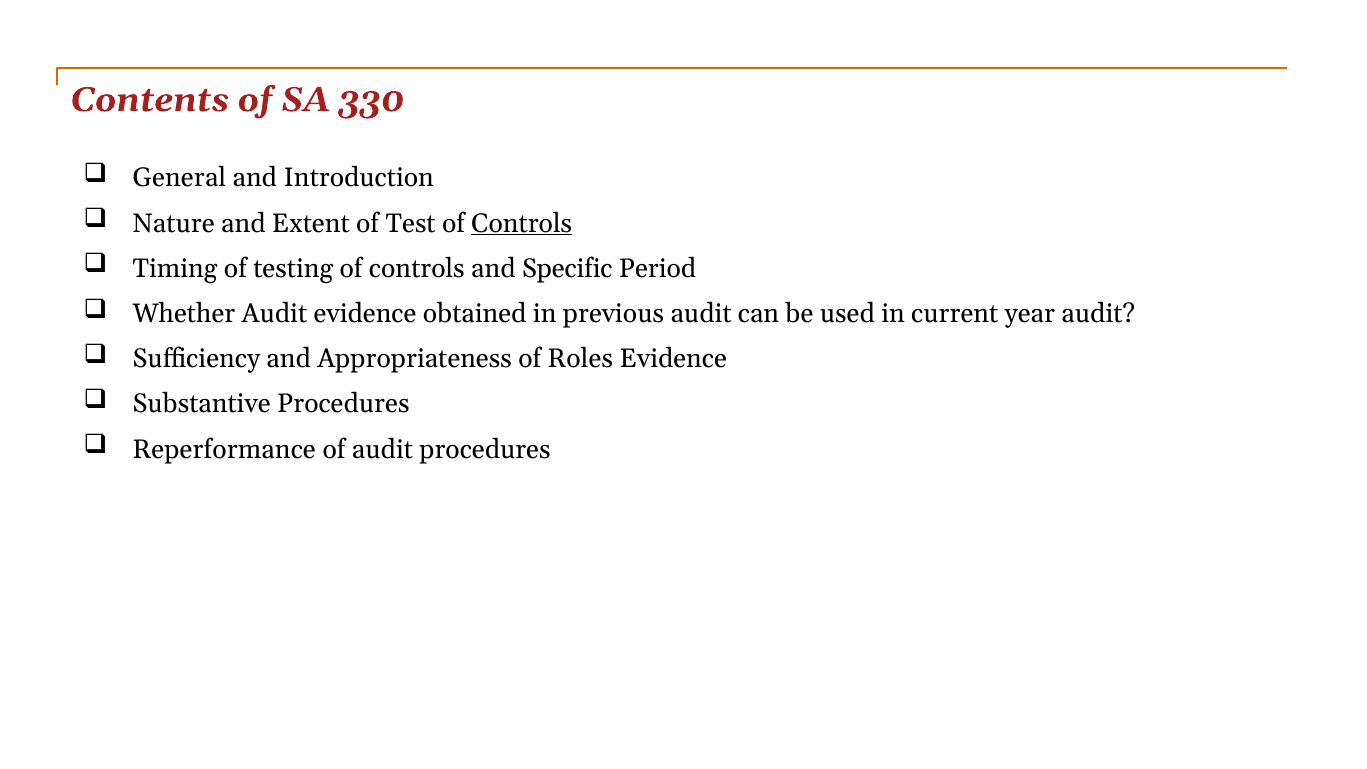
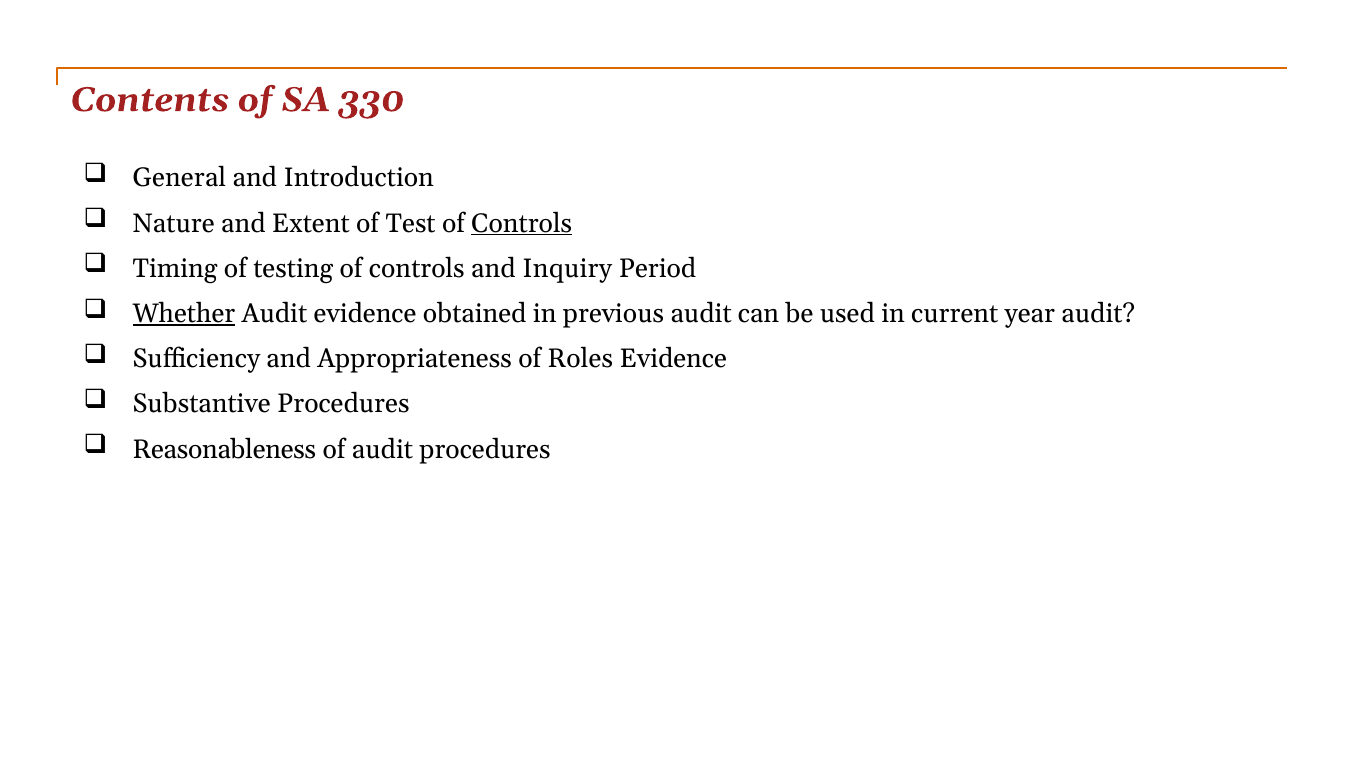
Specific: Specific -> Inquiry (567, 268)
Whether underline: none -> present (184, 314)
Reperformance: Reperformance -> Reasonableness (224, 449)
